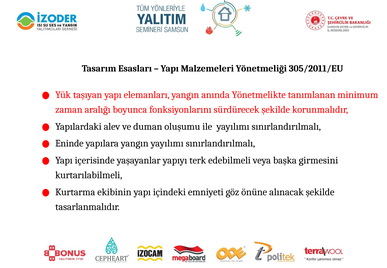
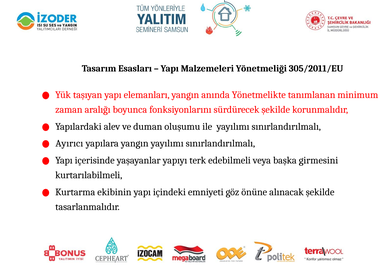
Eninde: Eninde -> Ayırıcı (69, 143)
